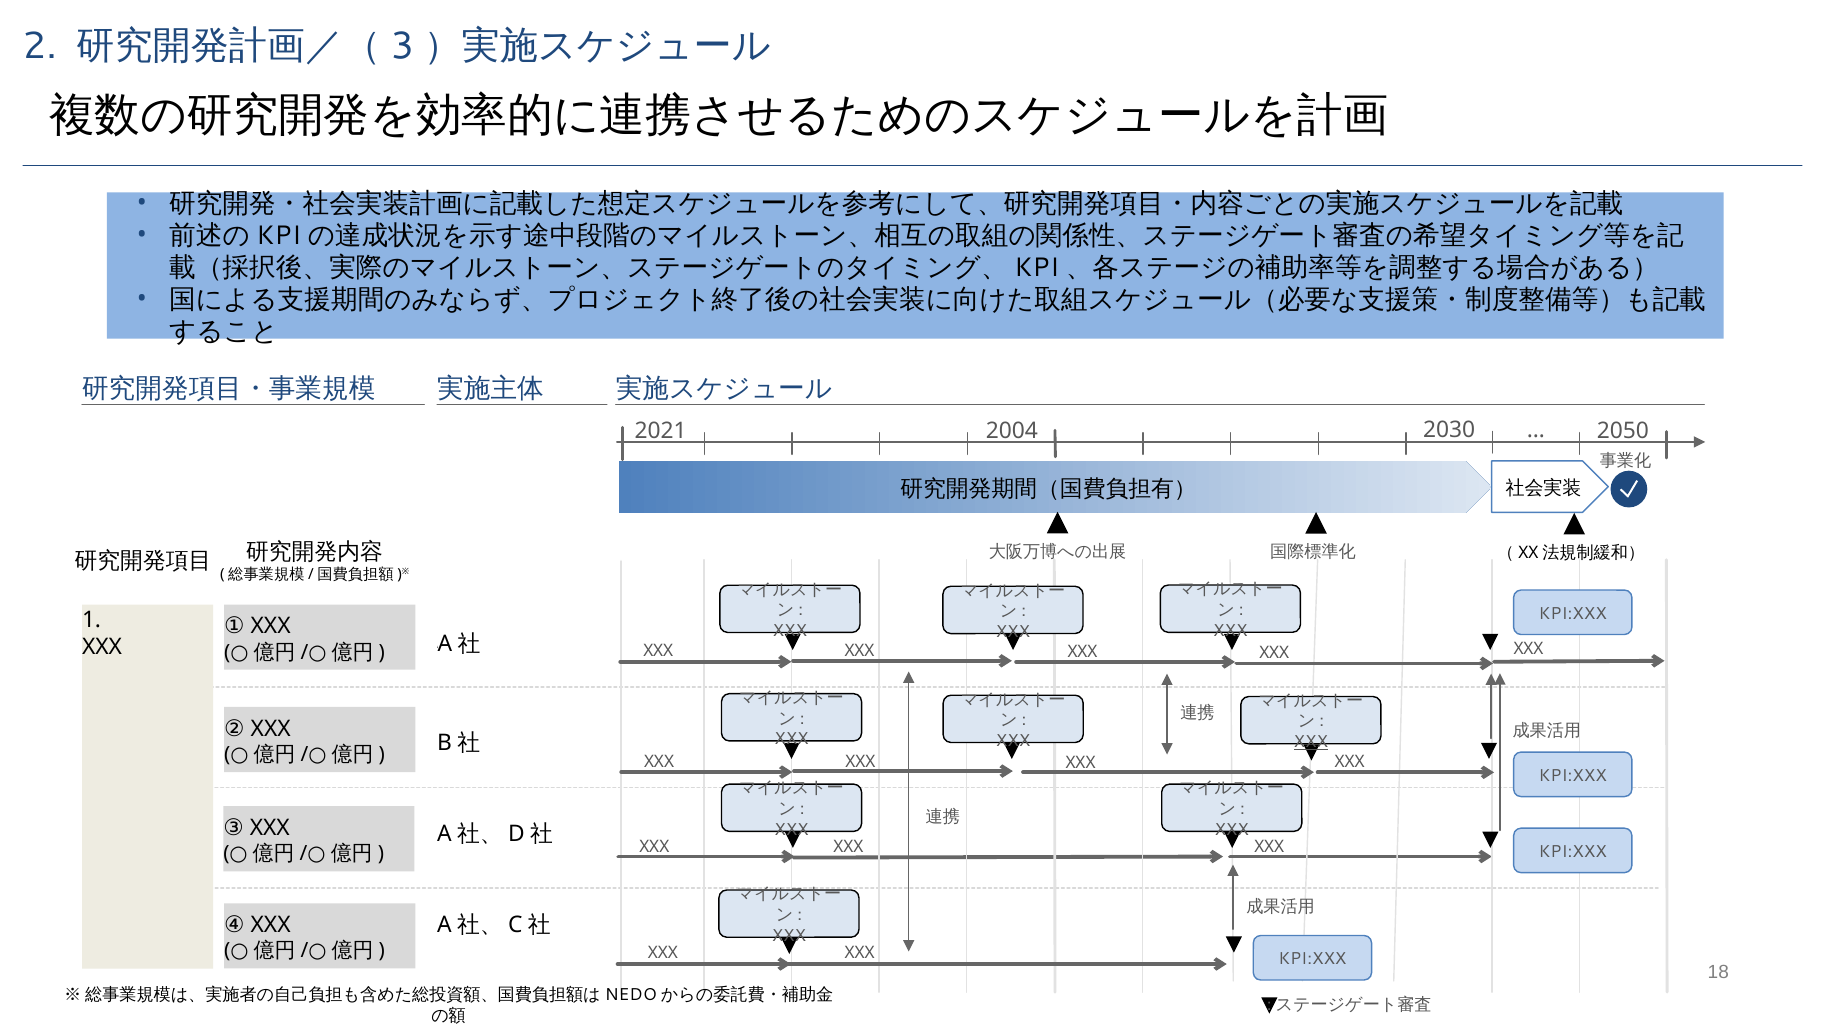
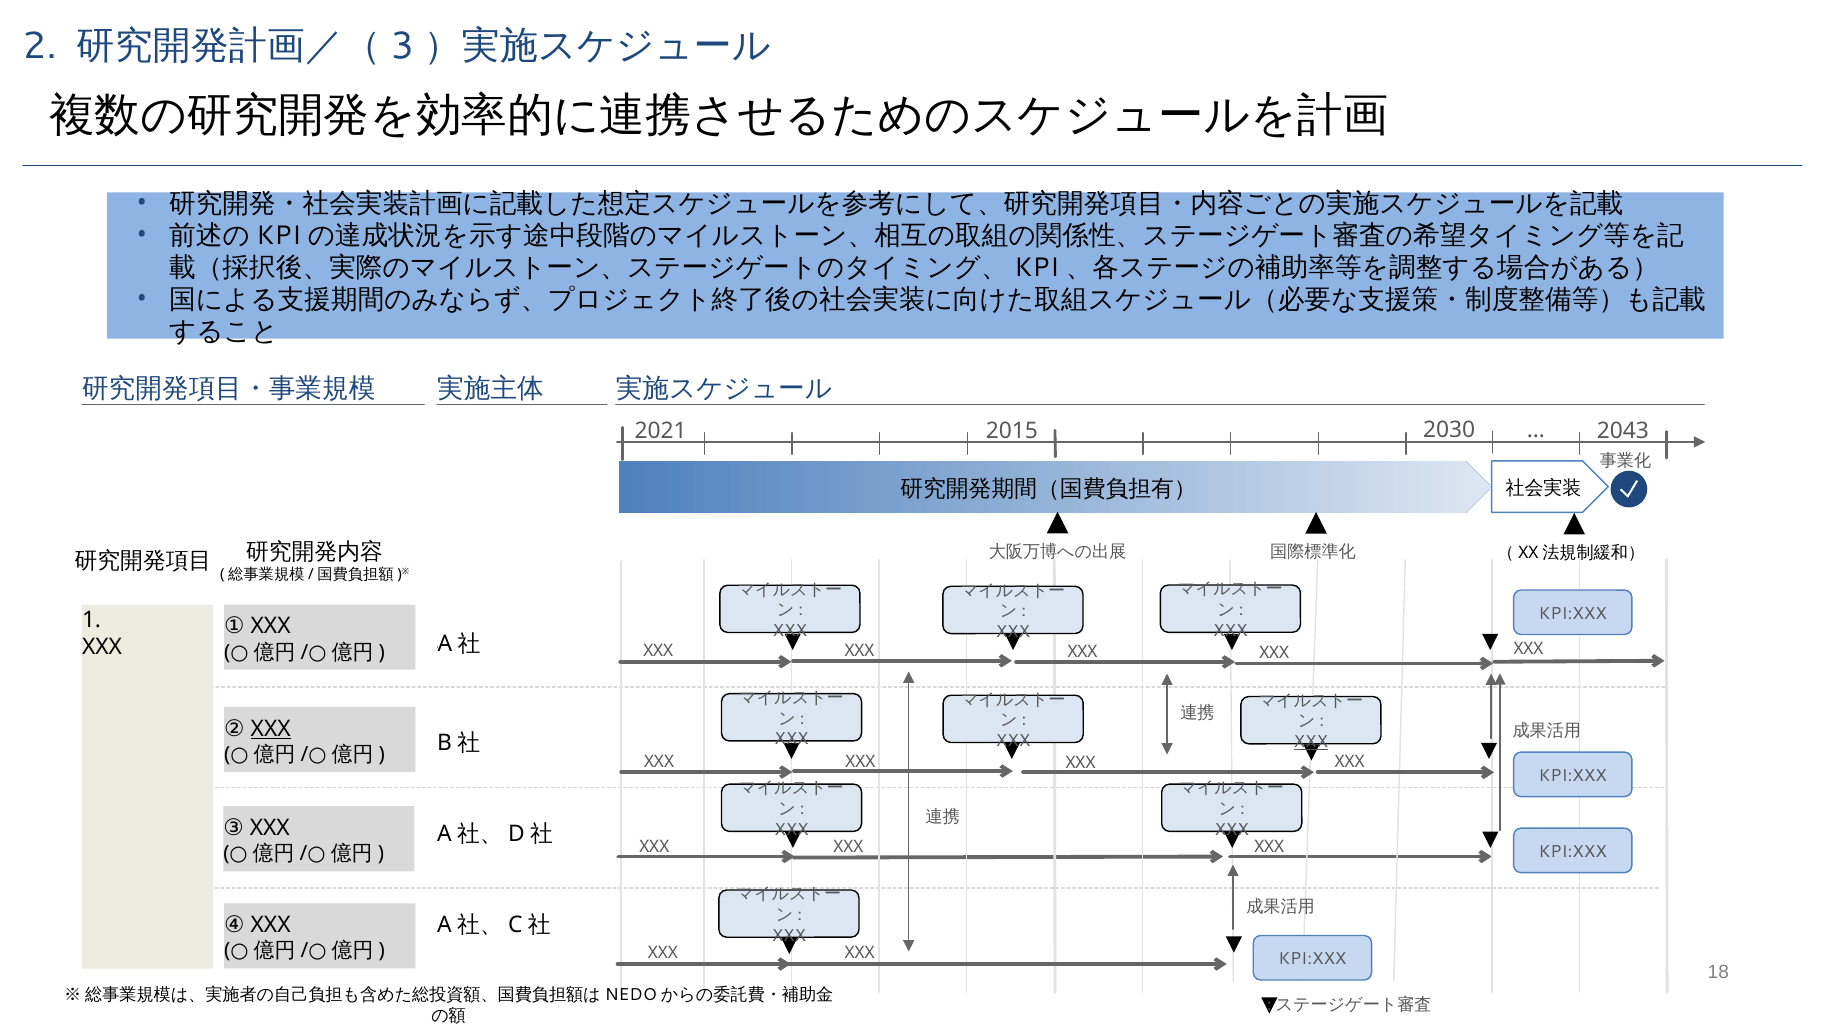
2004: 2004 -> 2015 (1012, 430)
2050: 2050 -> 2043 (1623, 431)
XXX underline: none -> present (271, 728)
